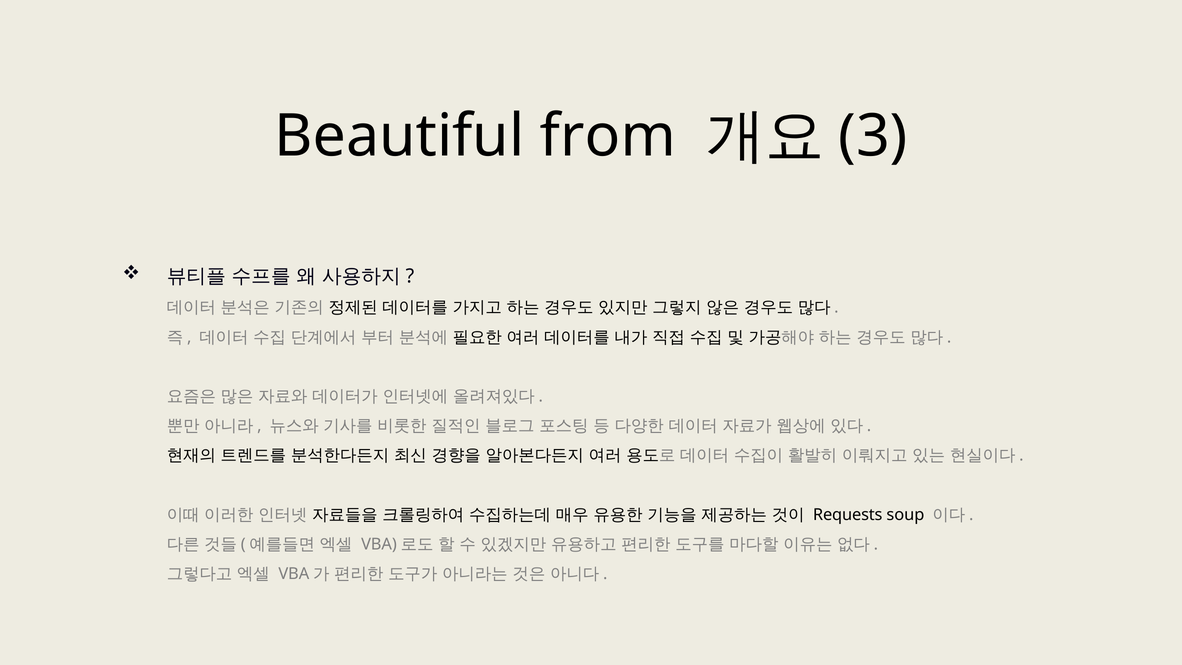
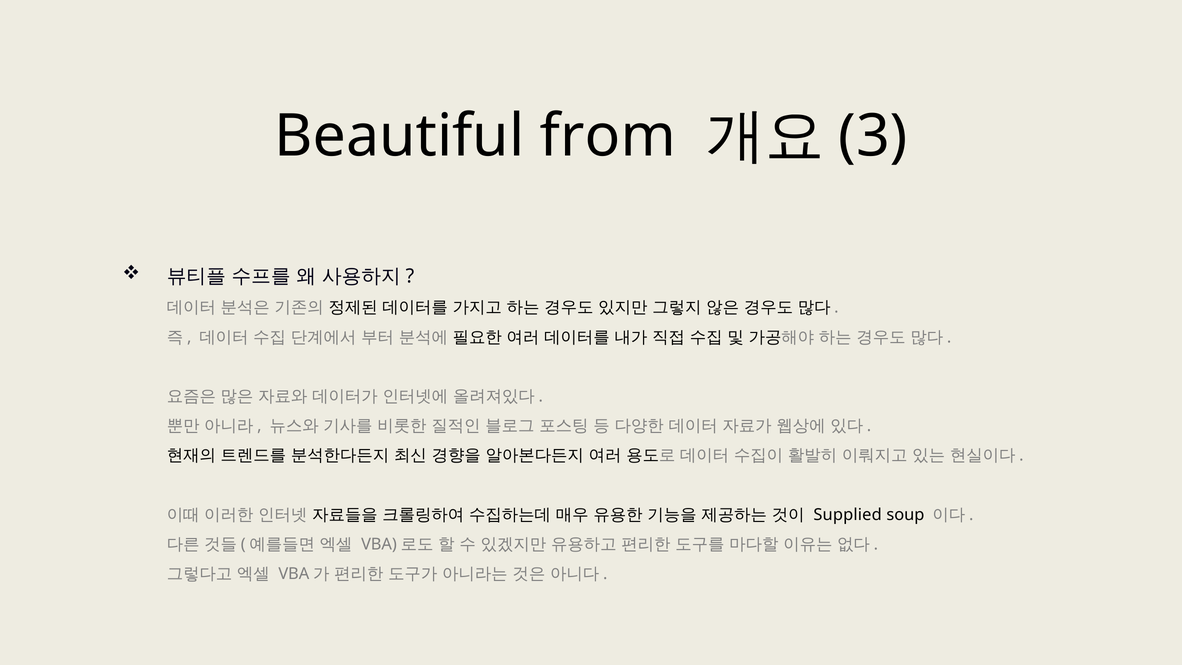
Requests: Requests -> Supplied (848, 515)
